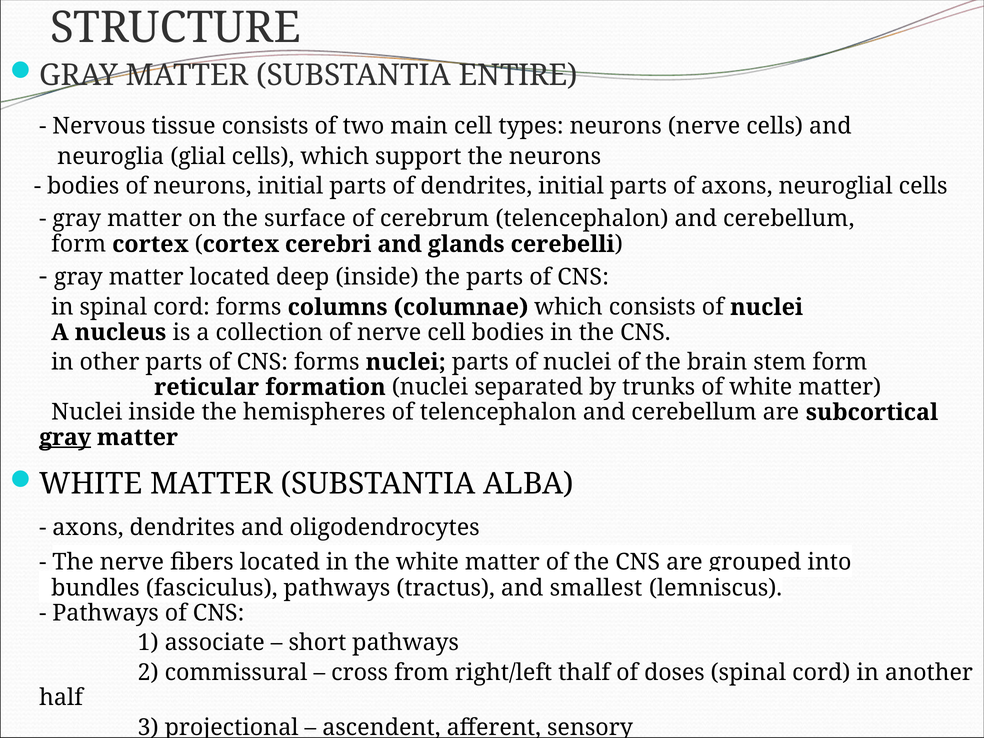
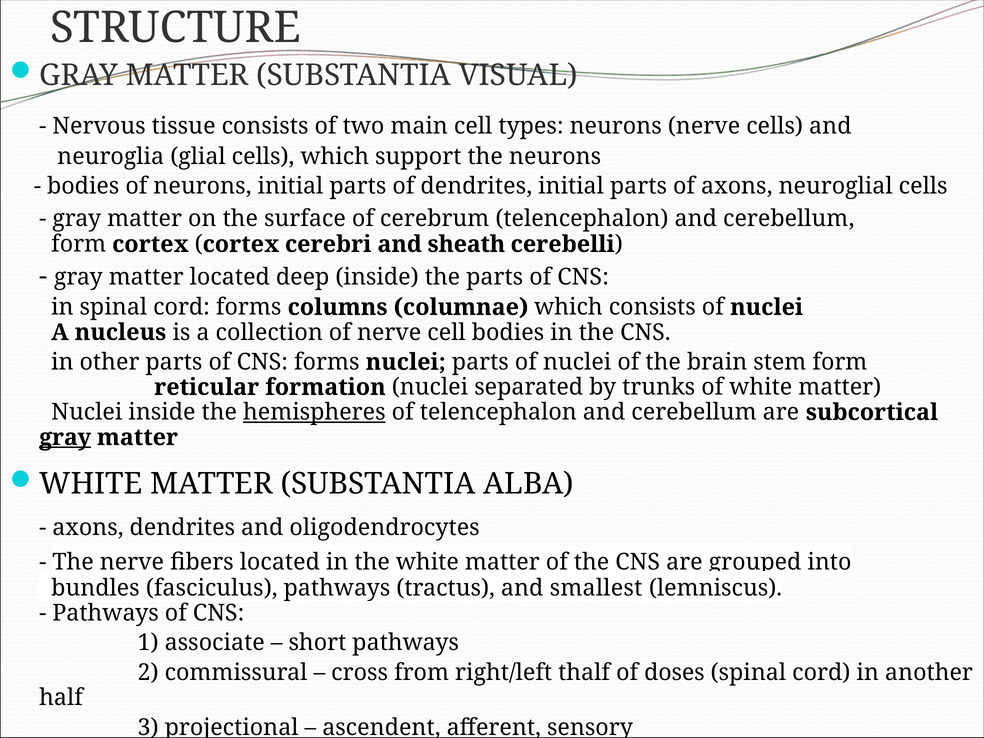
ENTIRE: ENTIRE -> VISUAL (518, 75)
glands: glands -> sheath (466, 244)
hemispheres underline: none -> present (314, 412)
